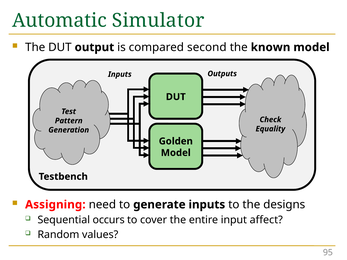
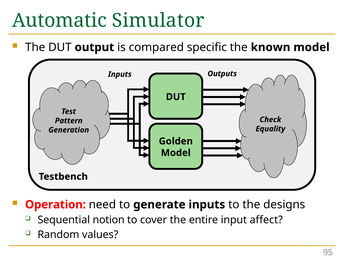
second: second -> specific (207, 47)
Assigning: Assigning -> Operation (55, 205)
occurs: occurs -> notion (109, 220)
